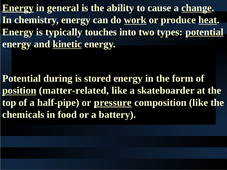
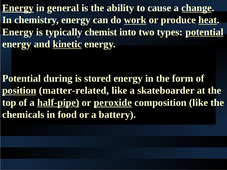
touches: touches -> chemist (101, 32)
half-pipe underline: none -> present (58, 103)
pressure: pressure -> peroxide (113, 103)
